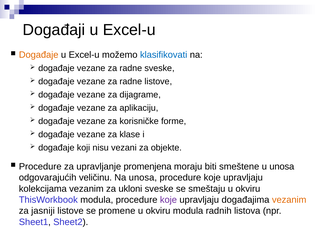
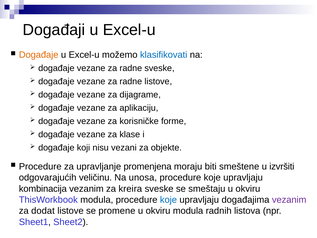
u unosa: unosa -> izvršiti (282, 166)
kolekcijama: kolekcijama -> kombinacija (43, 189)
ukloni: ukloni -> kreira (130, 189)
koje colour: purple -> blue (168, 200)
vezanim colour: orange -> purple (289, 200)
jasniji: jasniji -> dodat (43, 211)
